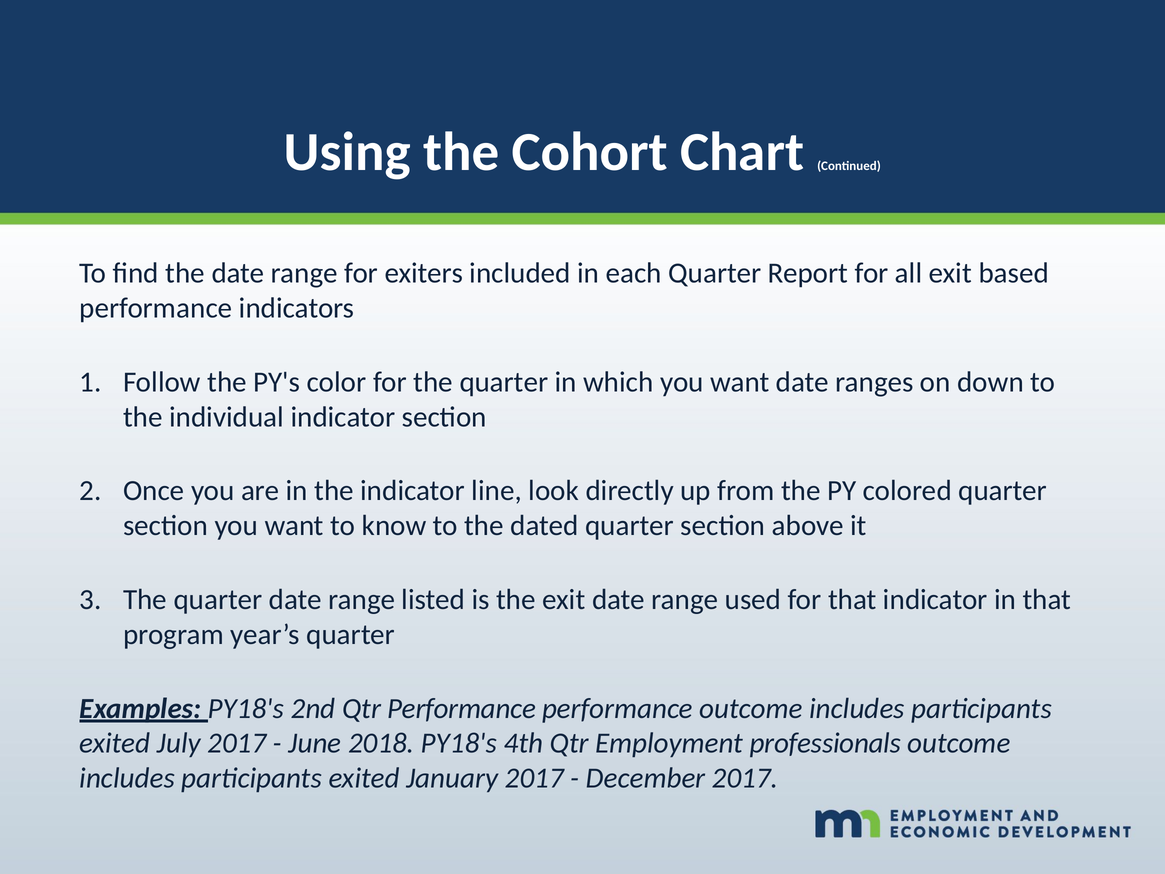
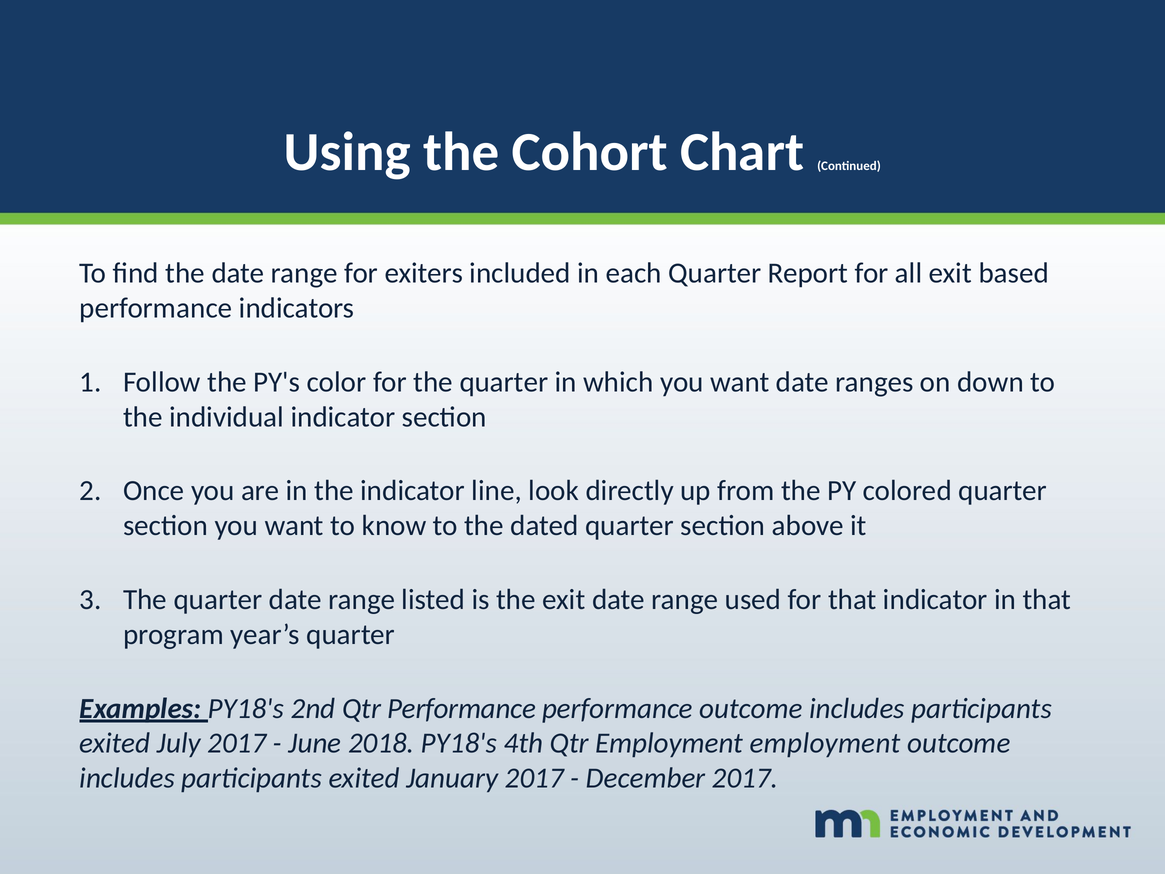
Employment professionals: professionals -> employment (825, 743)
